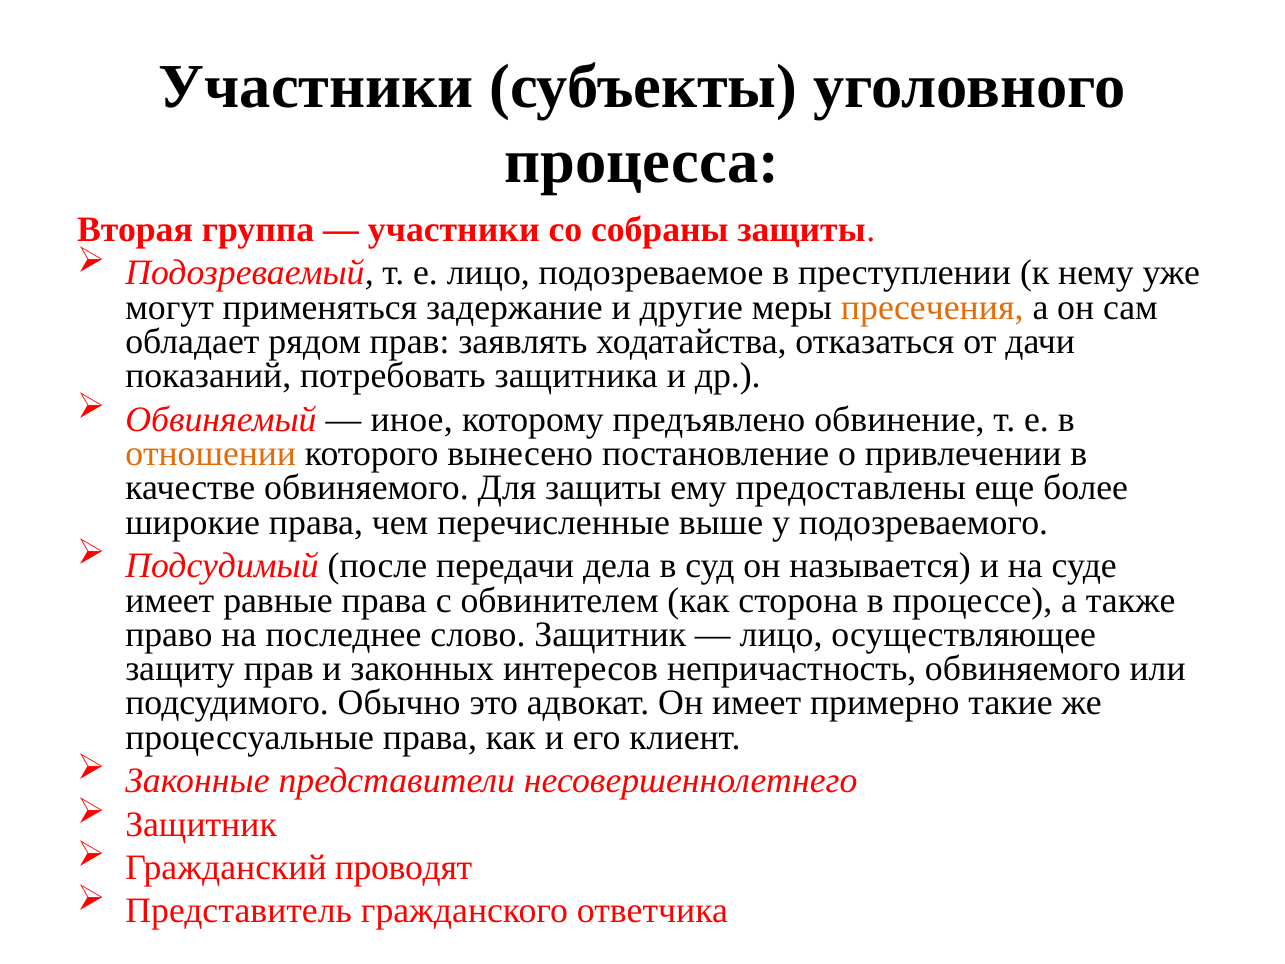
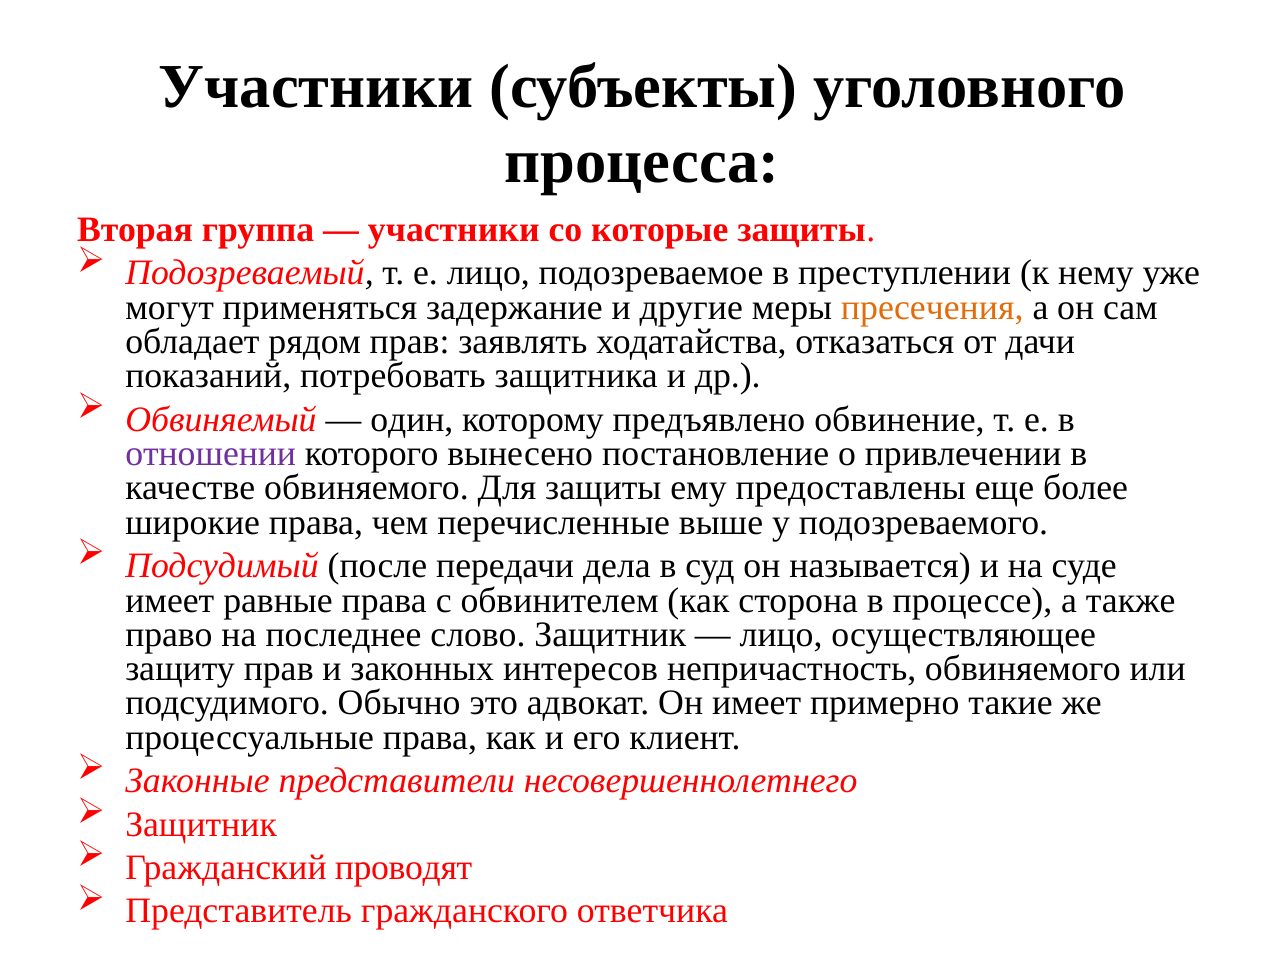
собраны: собраны -> которые (660, 230)
иное: иное -> один (412, 419)
отношении colour: orange -> purple (211, 454)
